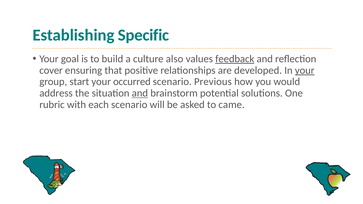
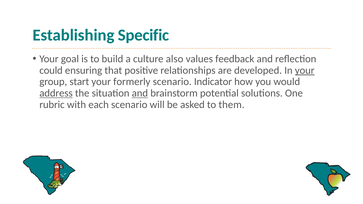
feedback underline: present -> none (235, 59)
cover: cover -> could (51, 70)
occurred: occurred -> formerly (132, 82)
Previous: Previous -> Indicator (213, 82)
address underline: none -> present (56, 93)
came: came -> them (232, 105)
